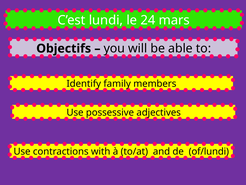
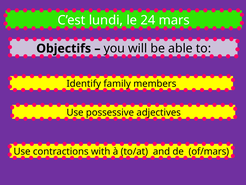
of/lundi: of/lundi -> of/mars (209, 151)
